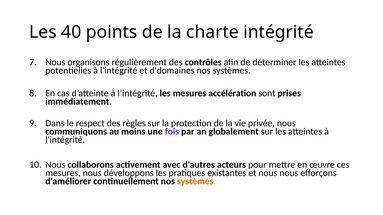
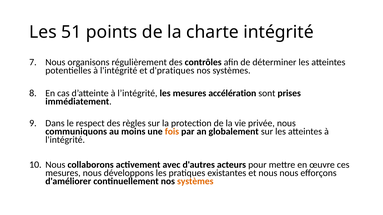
40: 40 -> 51 (71, 32)
d'domaines: d'domaines -> d'pratiques (172, 71)
fois colour: purple -> orange (172, 132)
